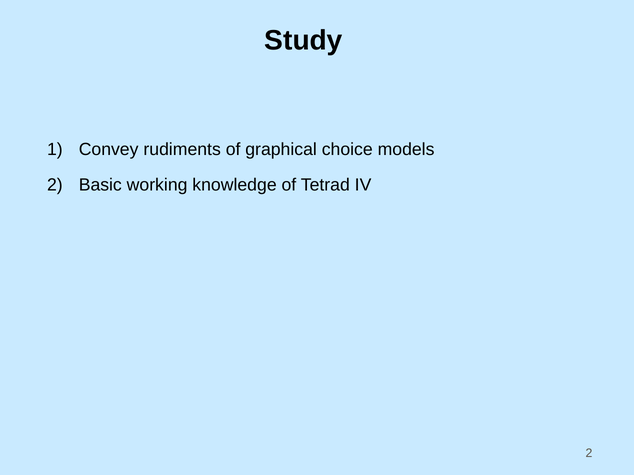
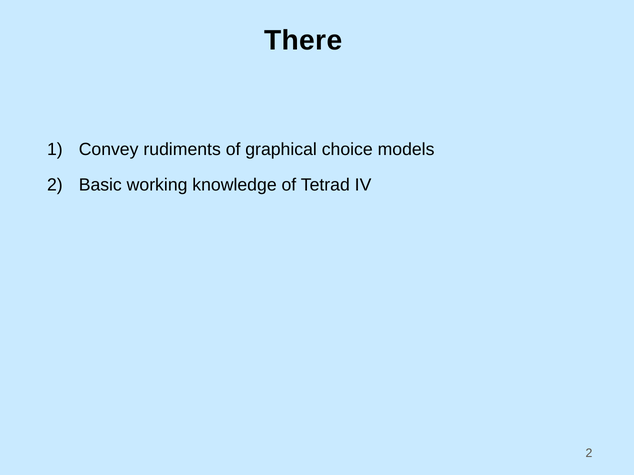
Study: Study -> There (303, 41)
